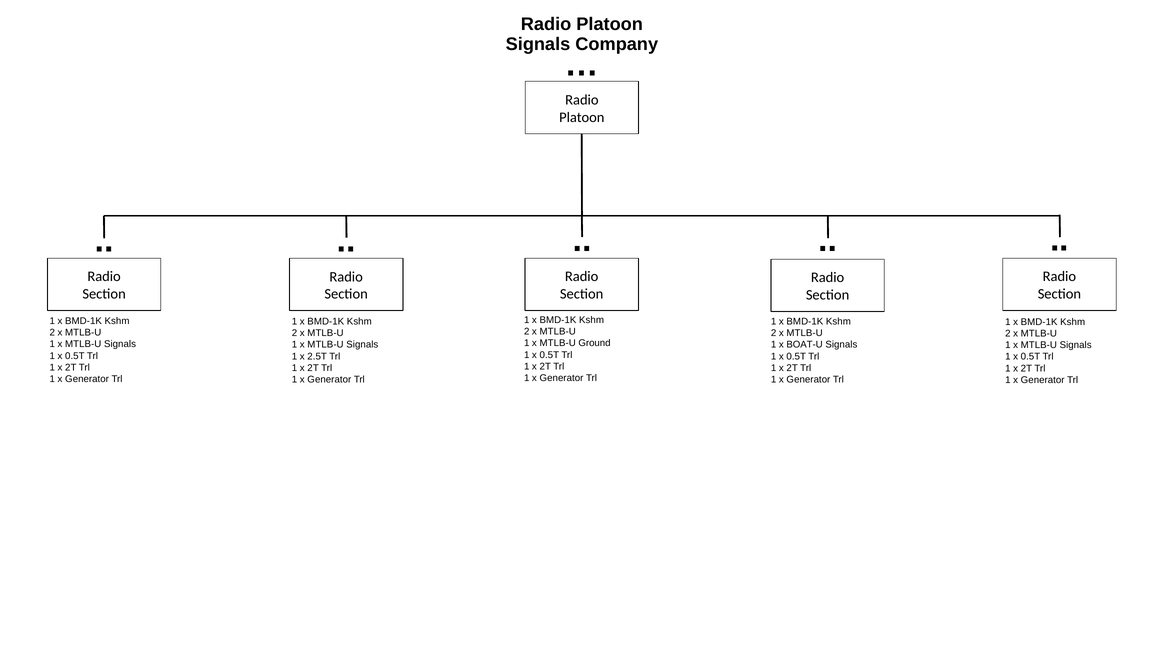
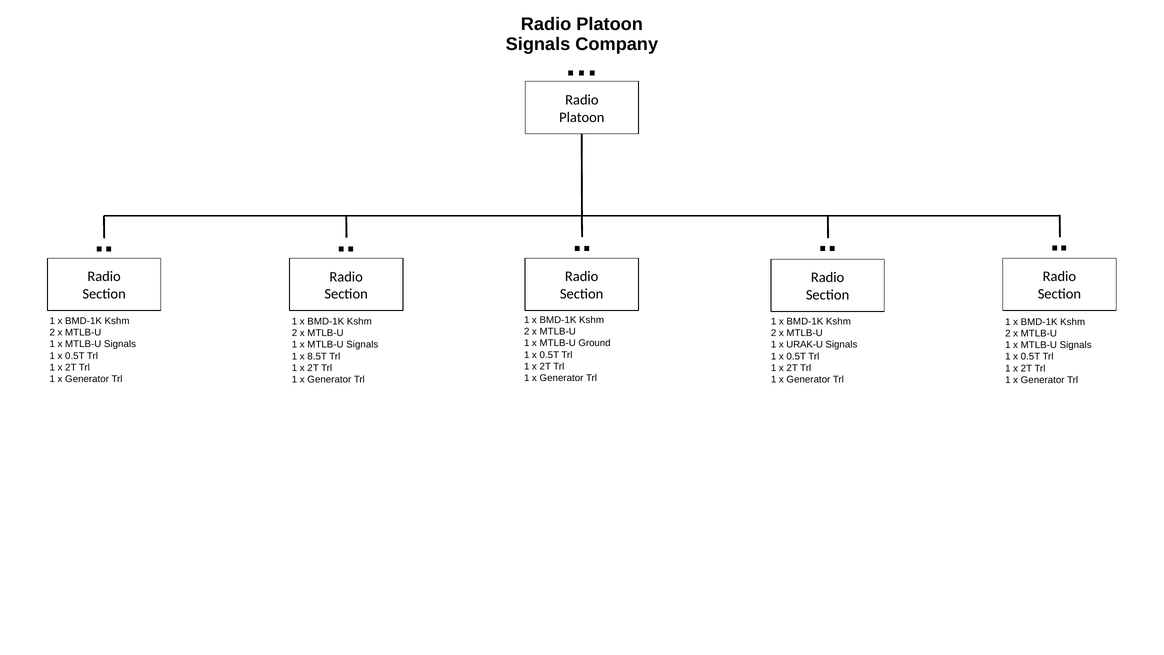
BOAT-U: BOAT-U -> URAK-U (805, 345)
2.5T: 2.5T -> 8.5T (317, 356)
